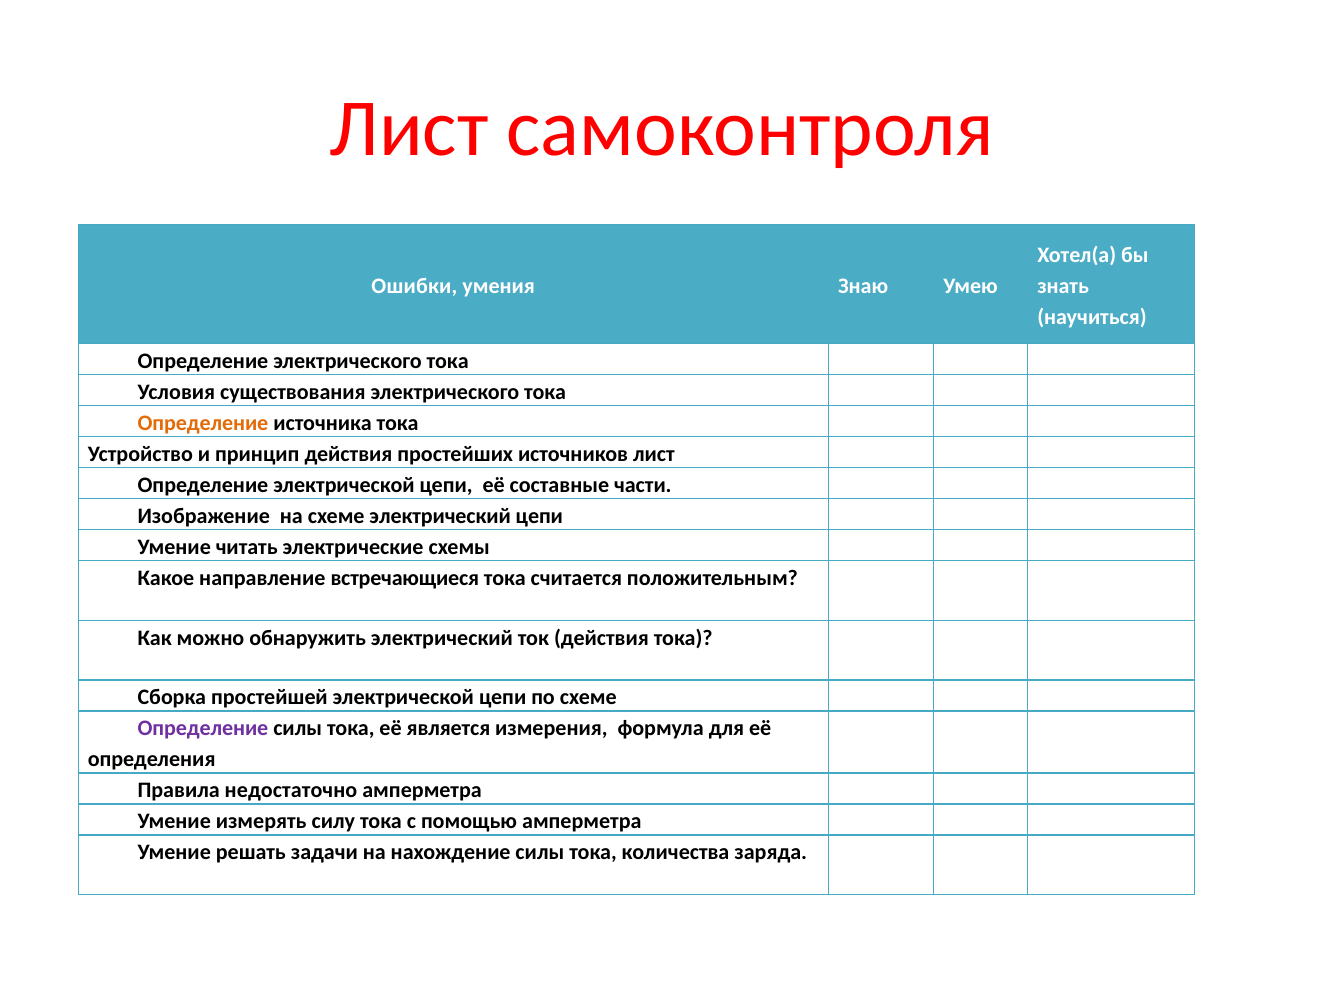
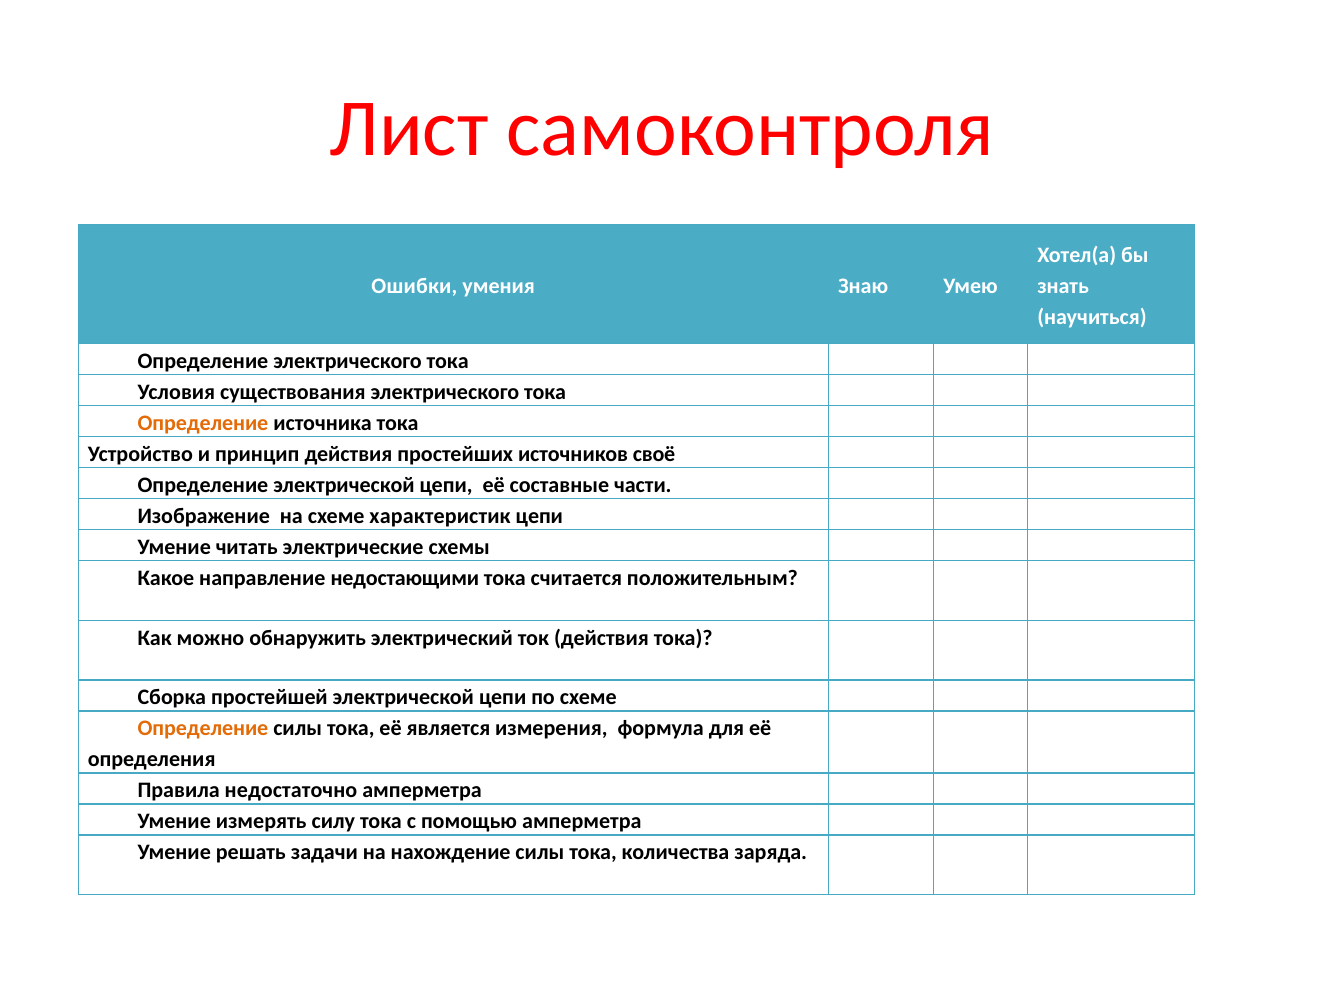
источников лист: лист -> своё (654, 454)
схеме электрический: электрический -> характеристик (440, 516)
встречающиеся: встречающиеся -> недостающими (405, 578)
Определение colour: purple -> orange (203, 729)
